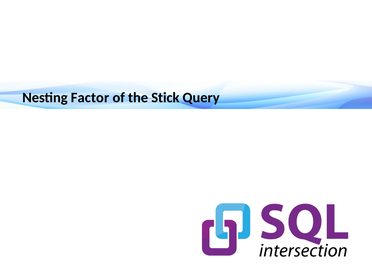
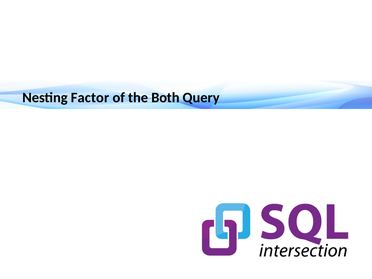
Stick: Stick -> Both (165, 97)
